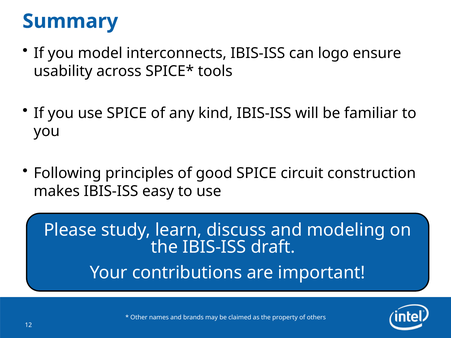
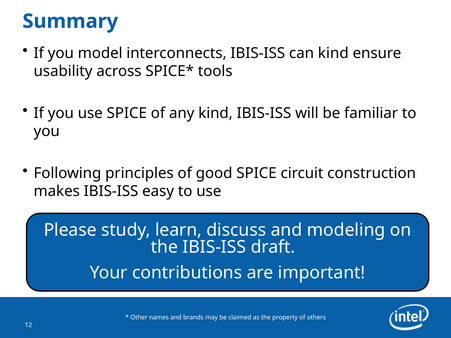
can logo: logo -> kind (333, 53)
